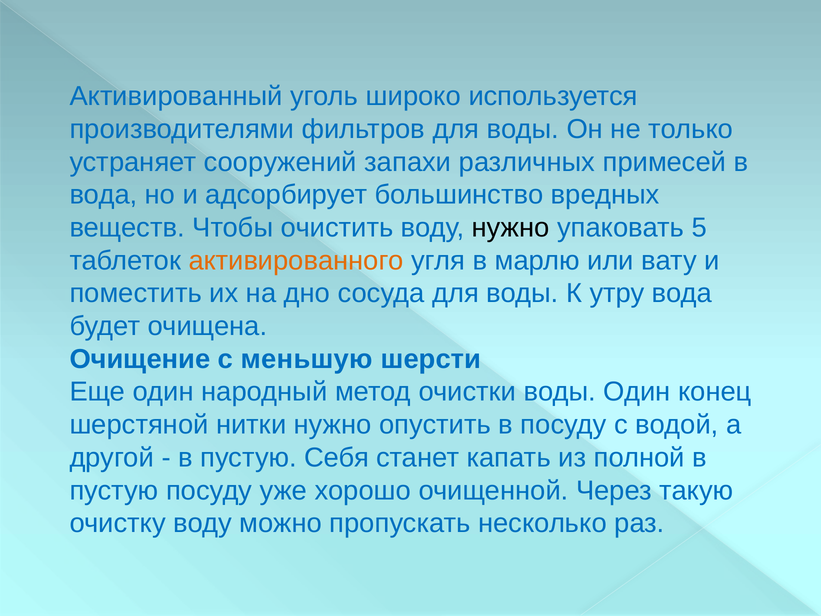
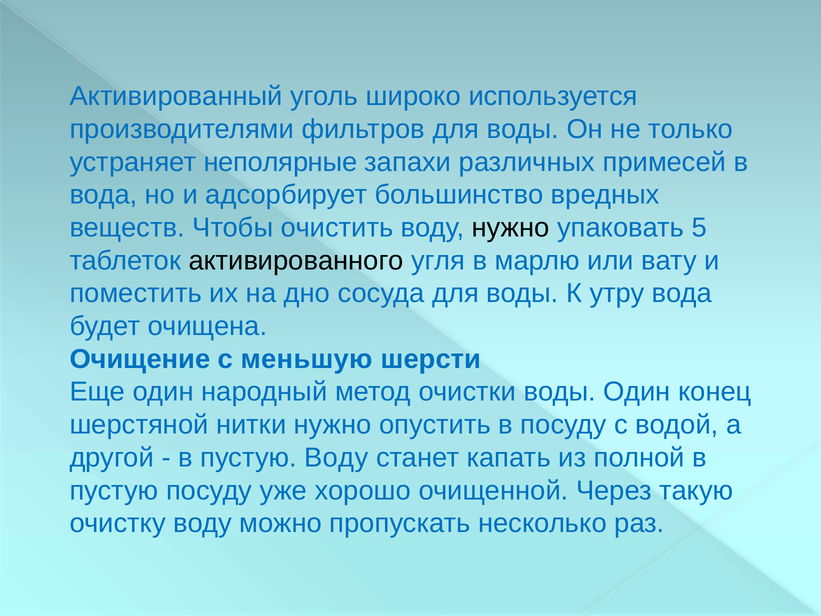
сооружений: сооружений -> неполярные (280, 162)
активированного colour: orange -> black (296, 260)
пустую Себя: Себя -> Воду (336, 457)
